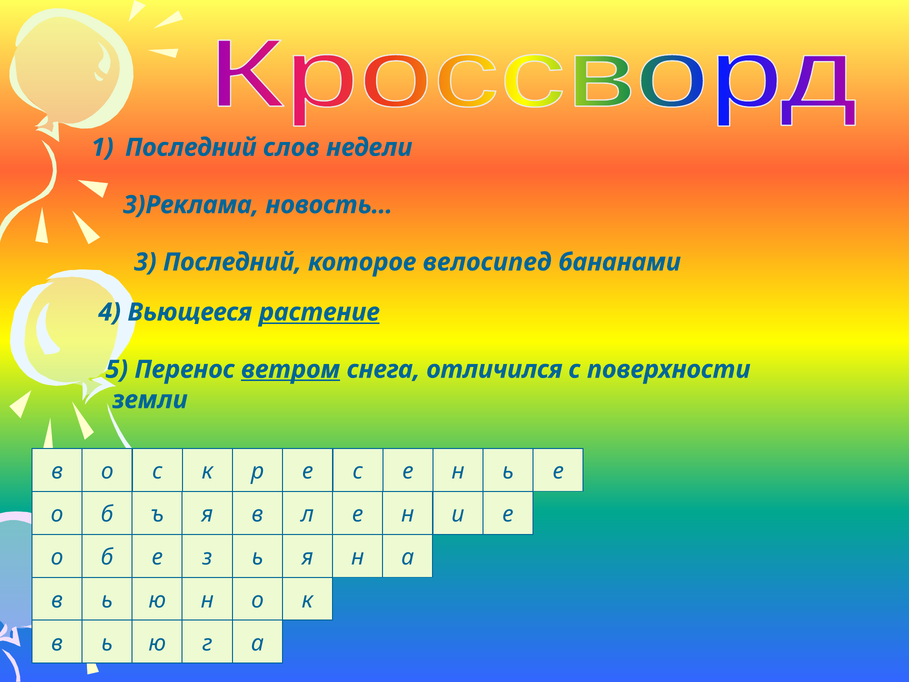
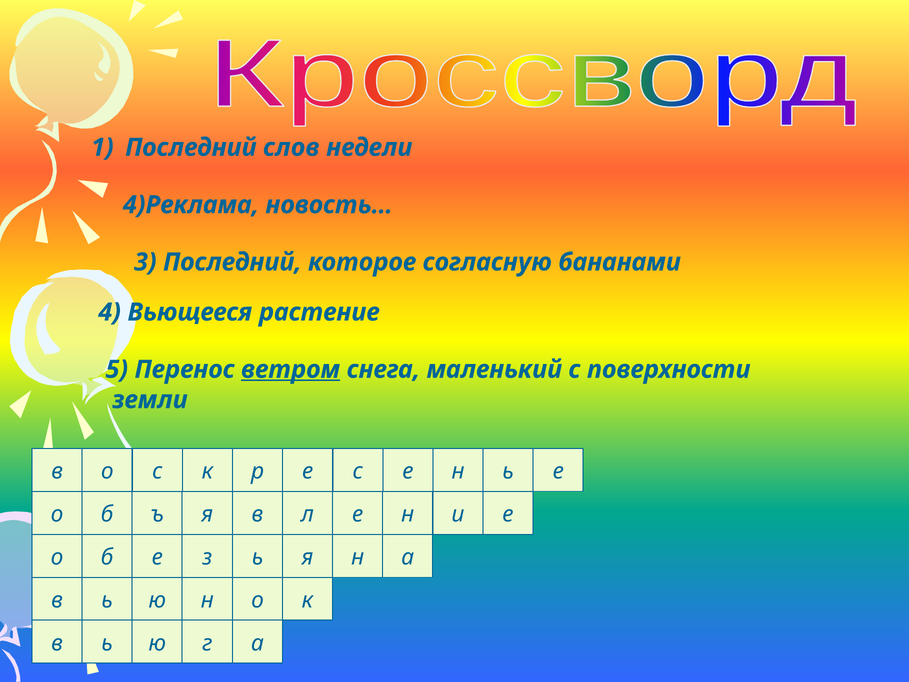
3)Реклама: 3)Реклама -> 4)Реклама (191, 205)
велосипед: велосипед -> согласную (487, 262)
растение underline: present -> none (319, 312)
отличился: отличился -> маленький (494, 369)
